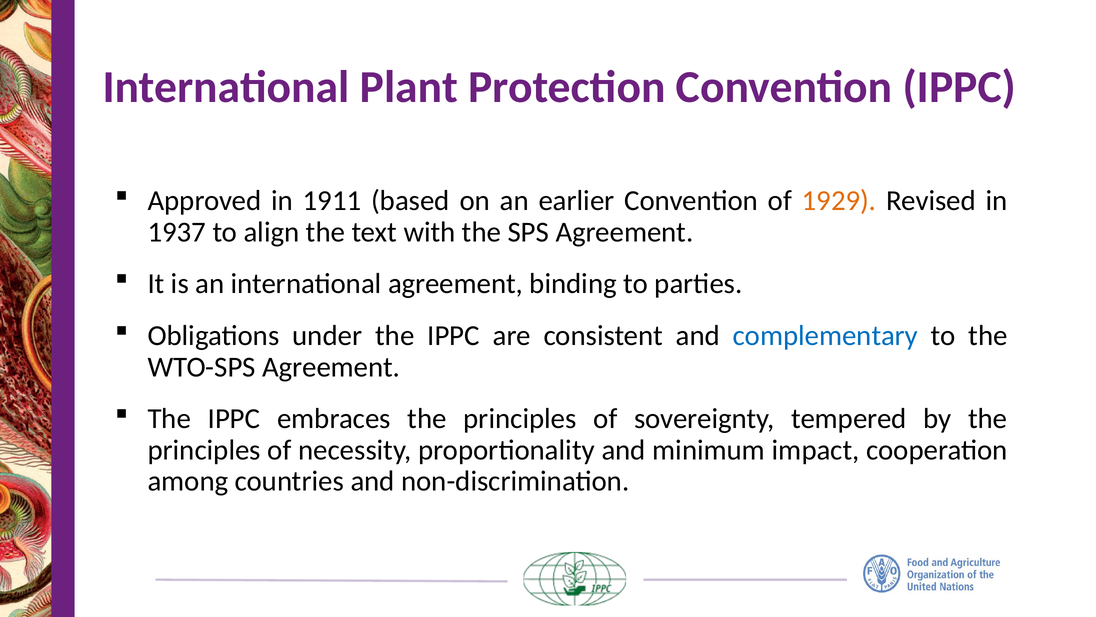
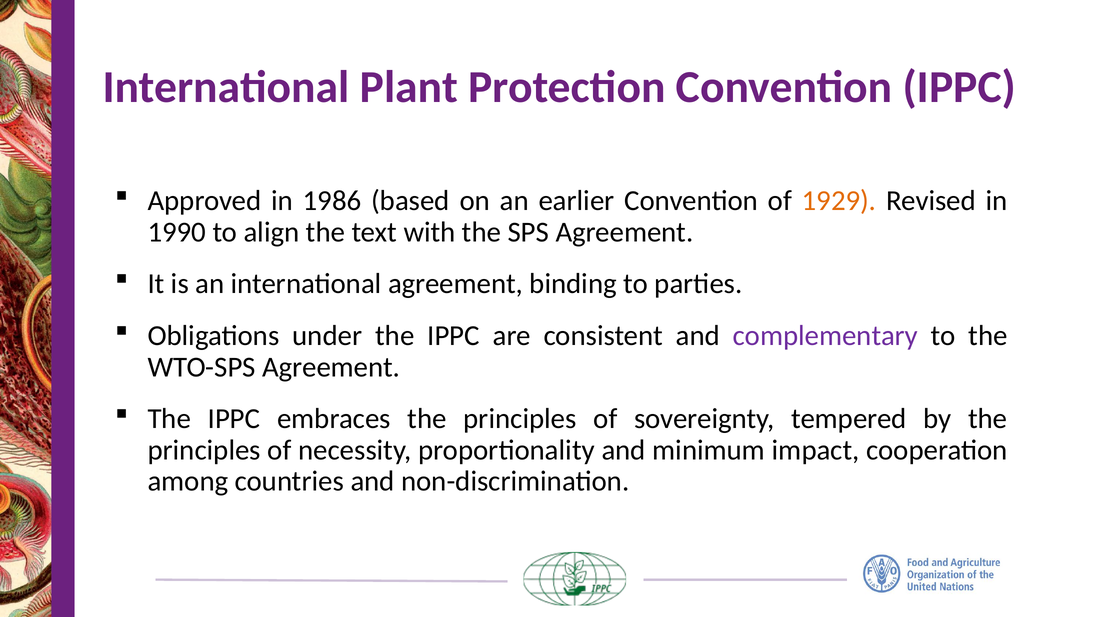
1911: 1911 -> 1986 (332, 201)
1937: 1937 -> 1990 (177, 232)
complementary colour: blue -> purple (825, 335)
